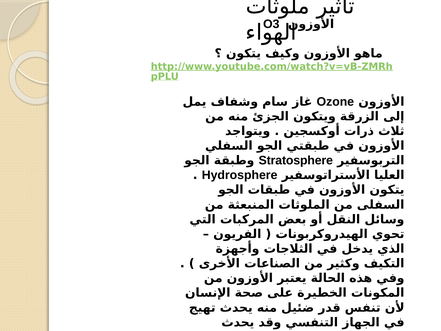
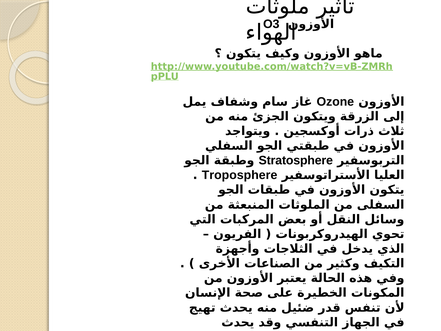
Hydrosphere: Hydrosphere -> Troposphere (240, 175)
